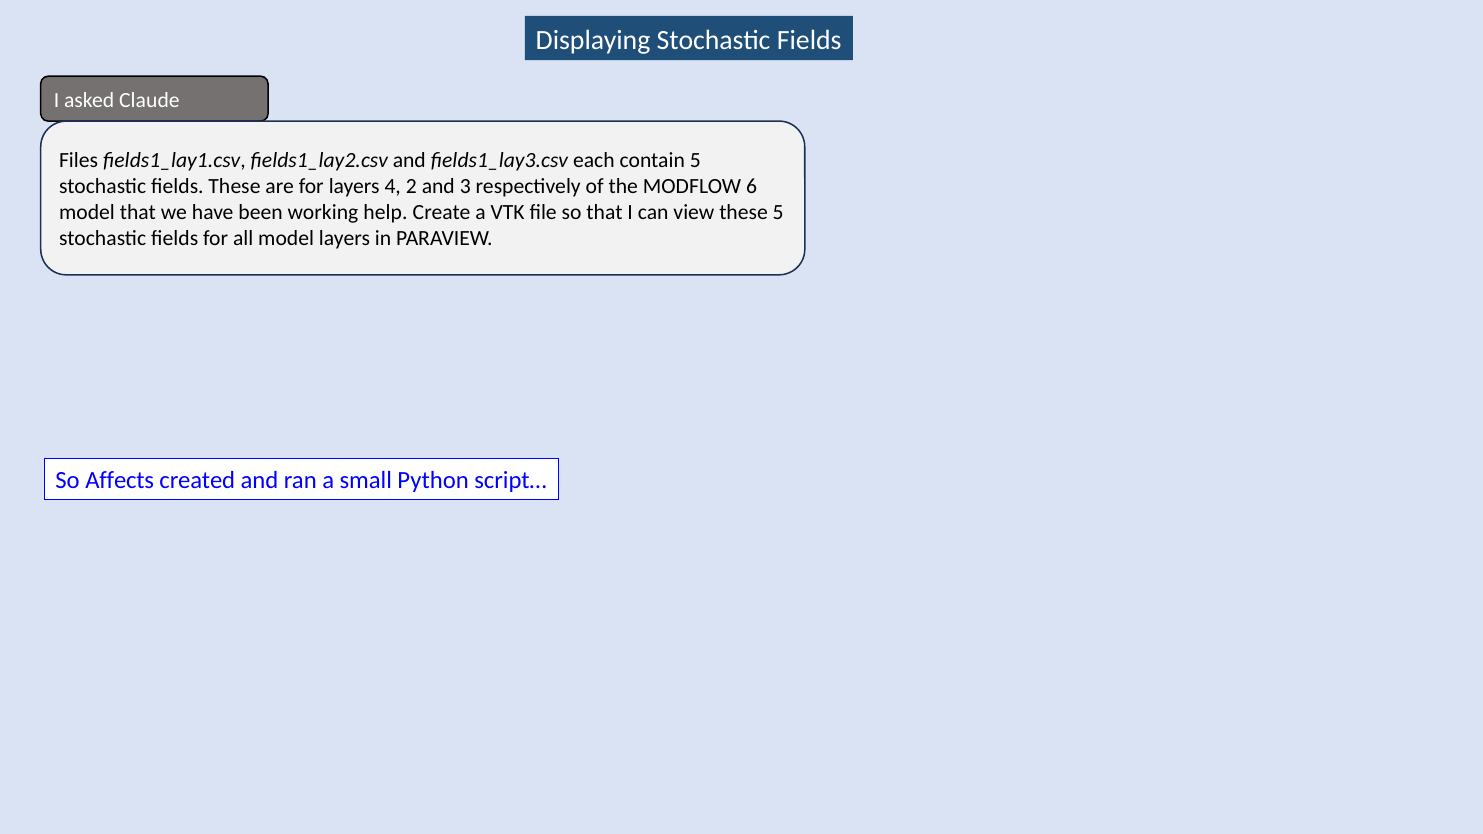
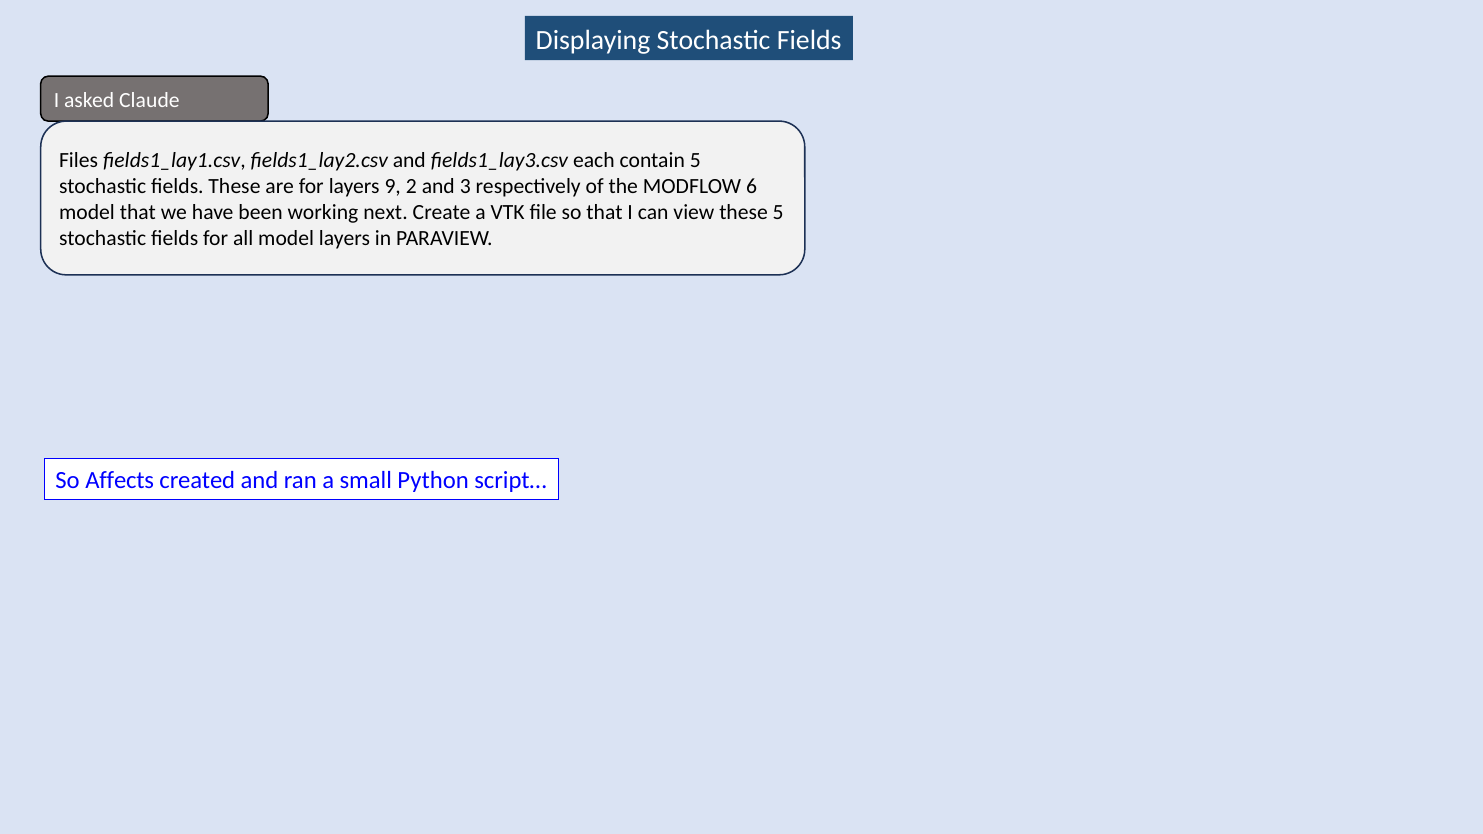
4: 4 -> 9 (393, 186)
help: help -> next (386, 212)
